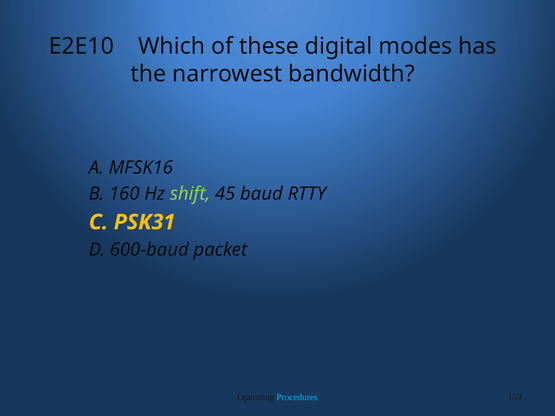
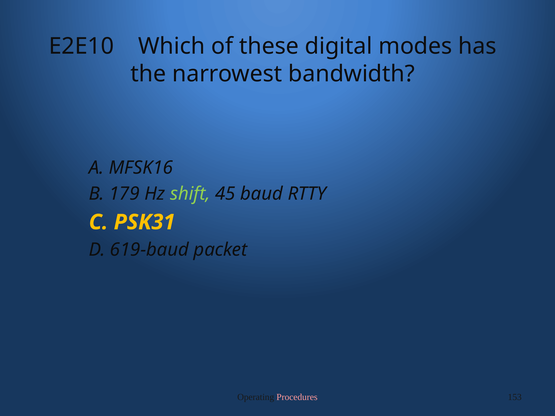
160: 160 -> 179 (124, 194)
600-baud: 600-baud -> 619-baud (149, 250)
Procedures colour: light blue -> pink (297, 398)
